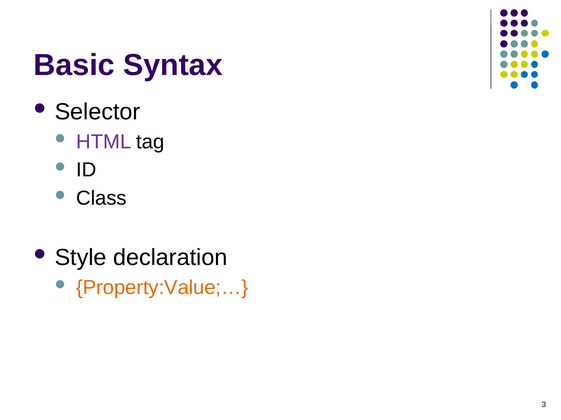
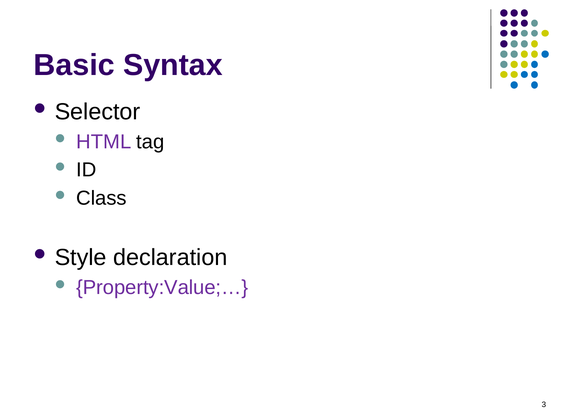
Property:Value;… colour: orange -> purple (162, 288)
